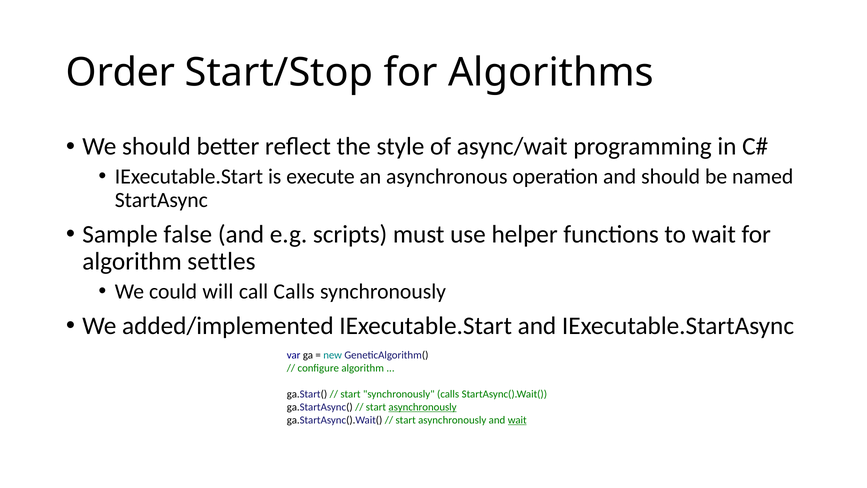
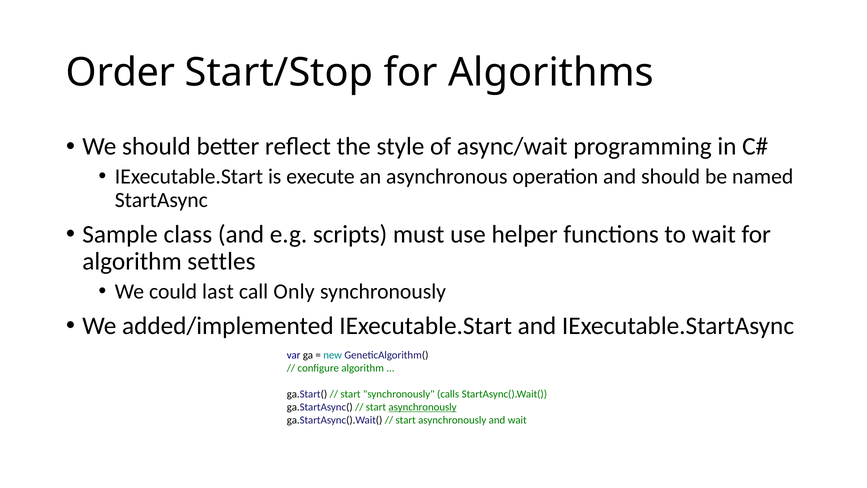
false: false -> class (188, 234)
will: will -> last (218, 291)
call Calls: Calls -> Only (294, 291)
wait underline: present -> none (517, 420)
